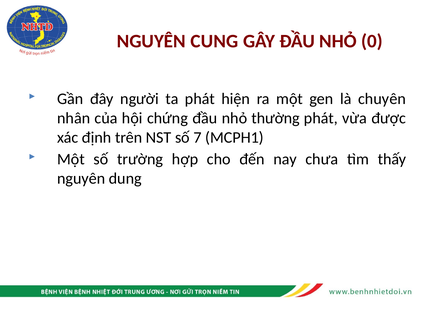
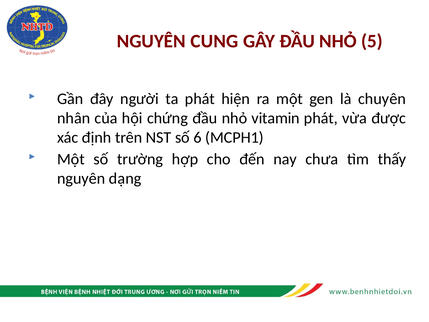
0: 0 -> 5 (372, 41)
thường: thường -> vitamin (276, 118)
7: 7 -> 6 (198, 137)
dung: dung -> dạng (125, 178)
